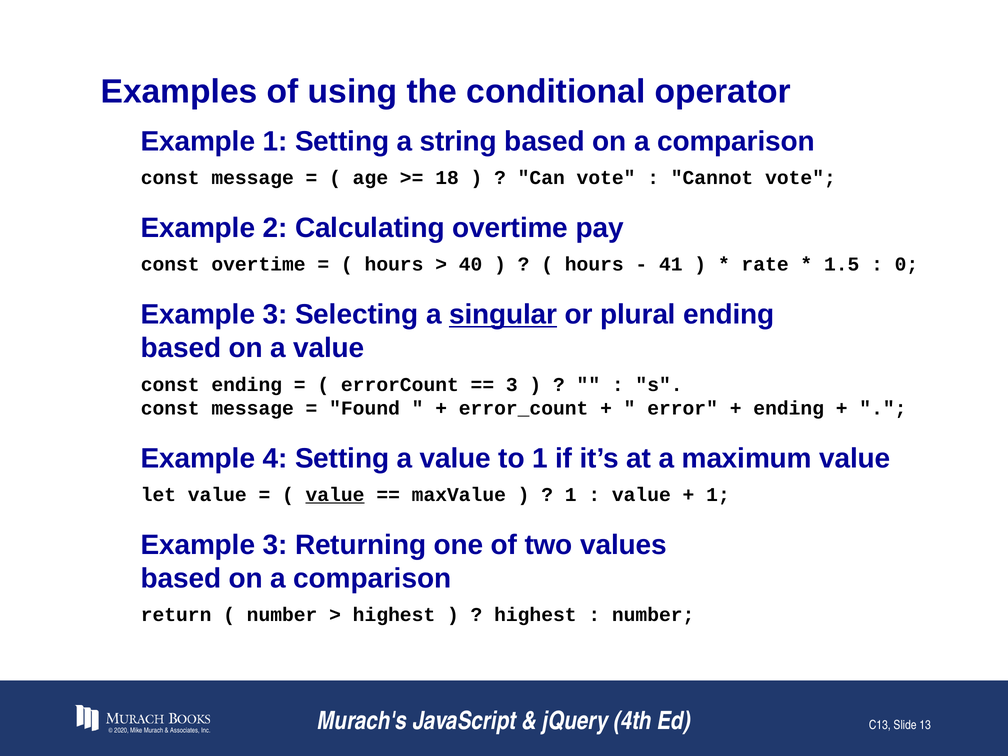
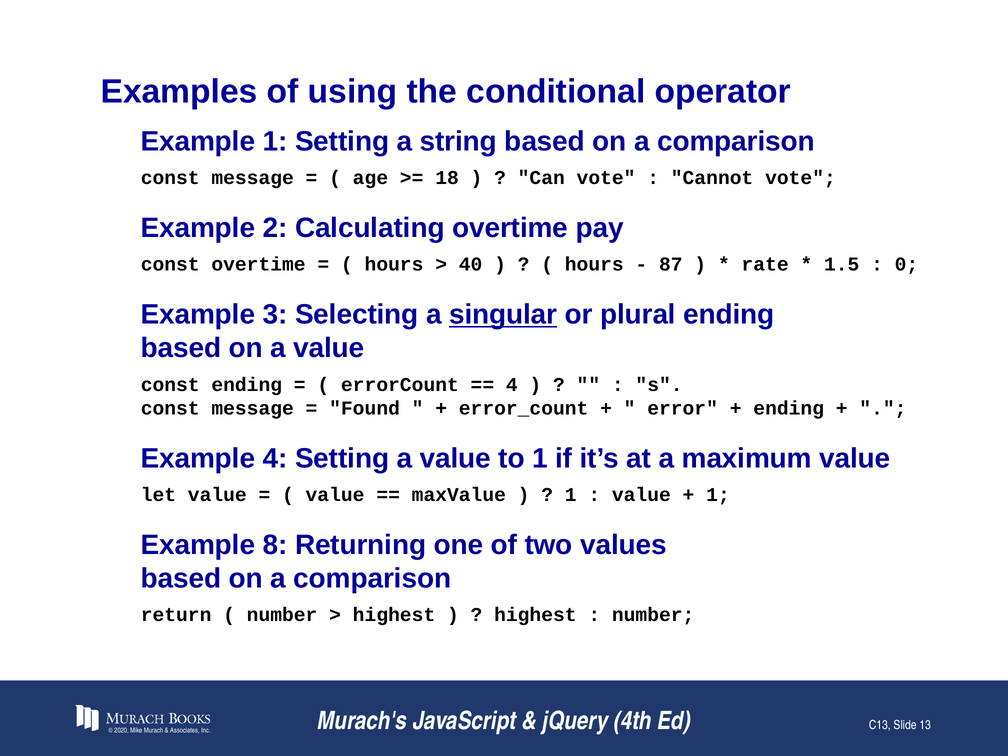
41: 41 -> 87 (671, 264)
3: 3 -> 4 (512, 385)
value underline: present -> none (335, 495)
3: 3 -> 8 (275, 545)
